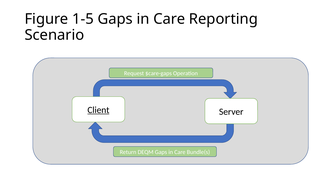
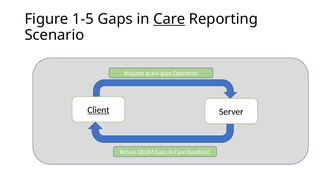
Care underline: none -> present (169, 19)
